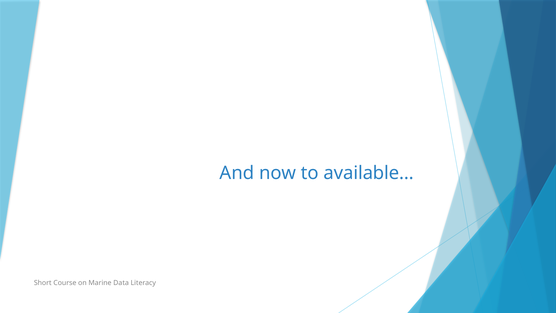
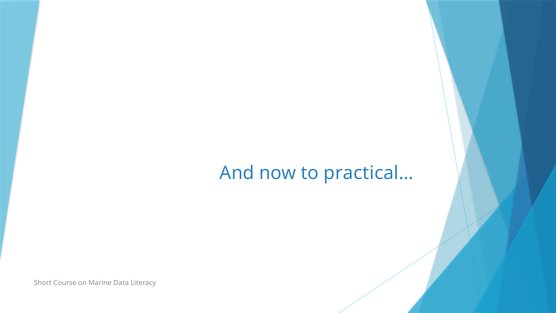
available…: available… -> practical… (369, 173)
